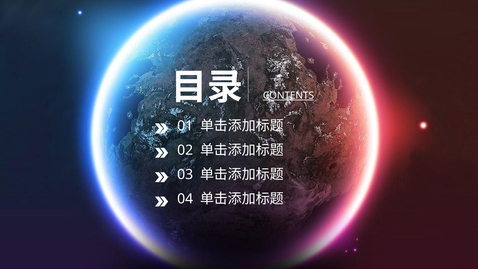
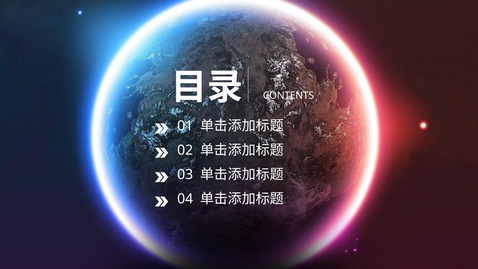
CONTENTS underline: present -> none (288, 96)
